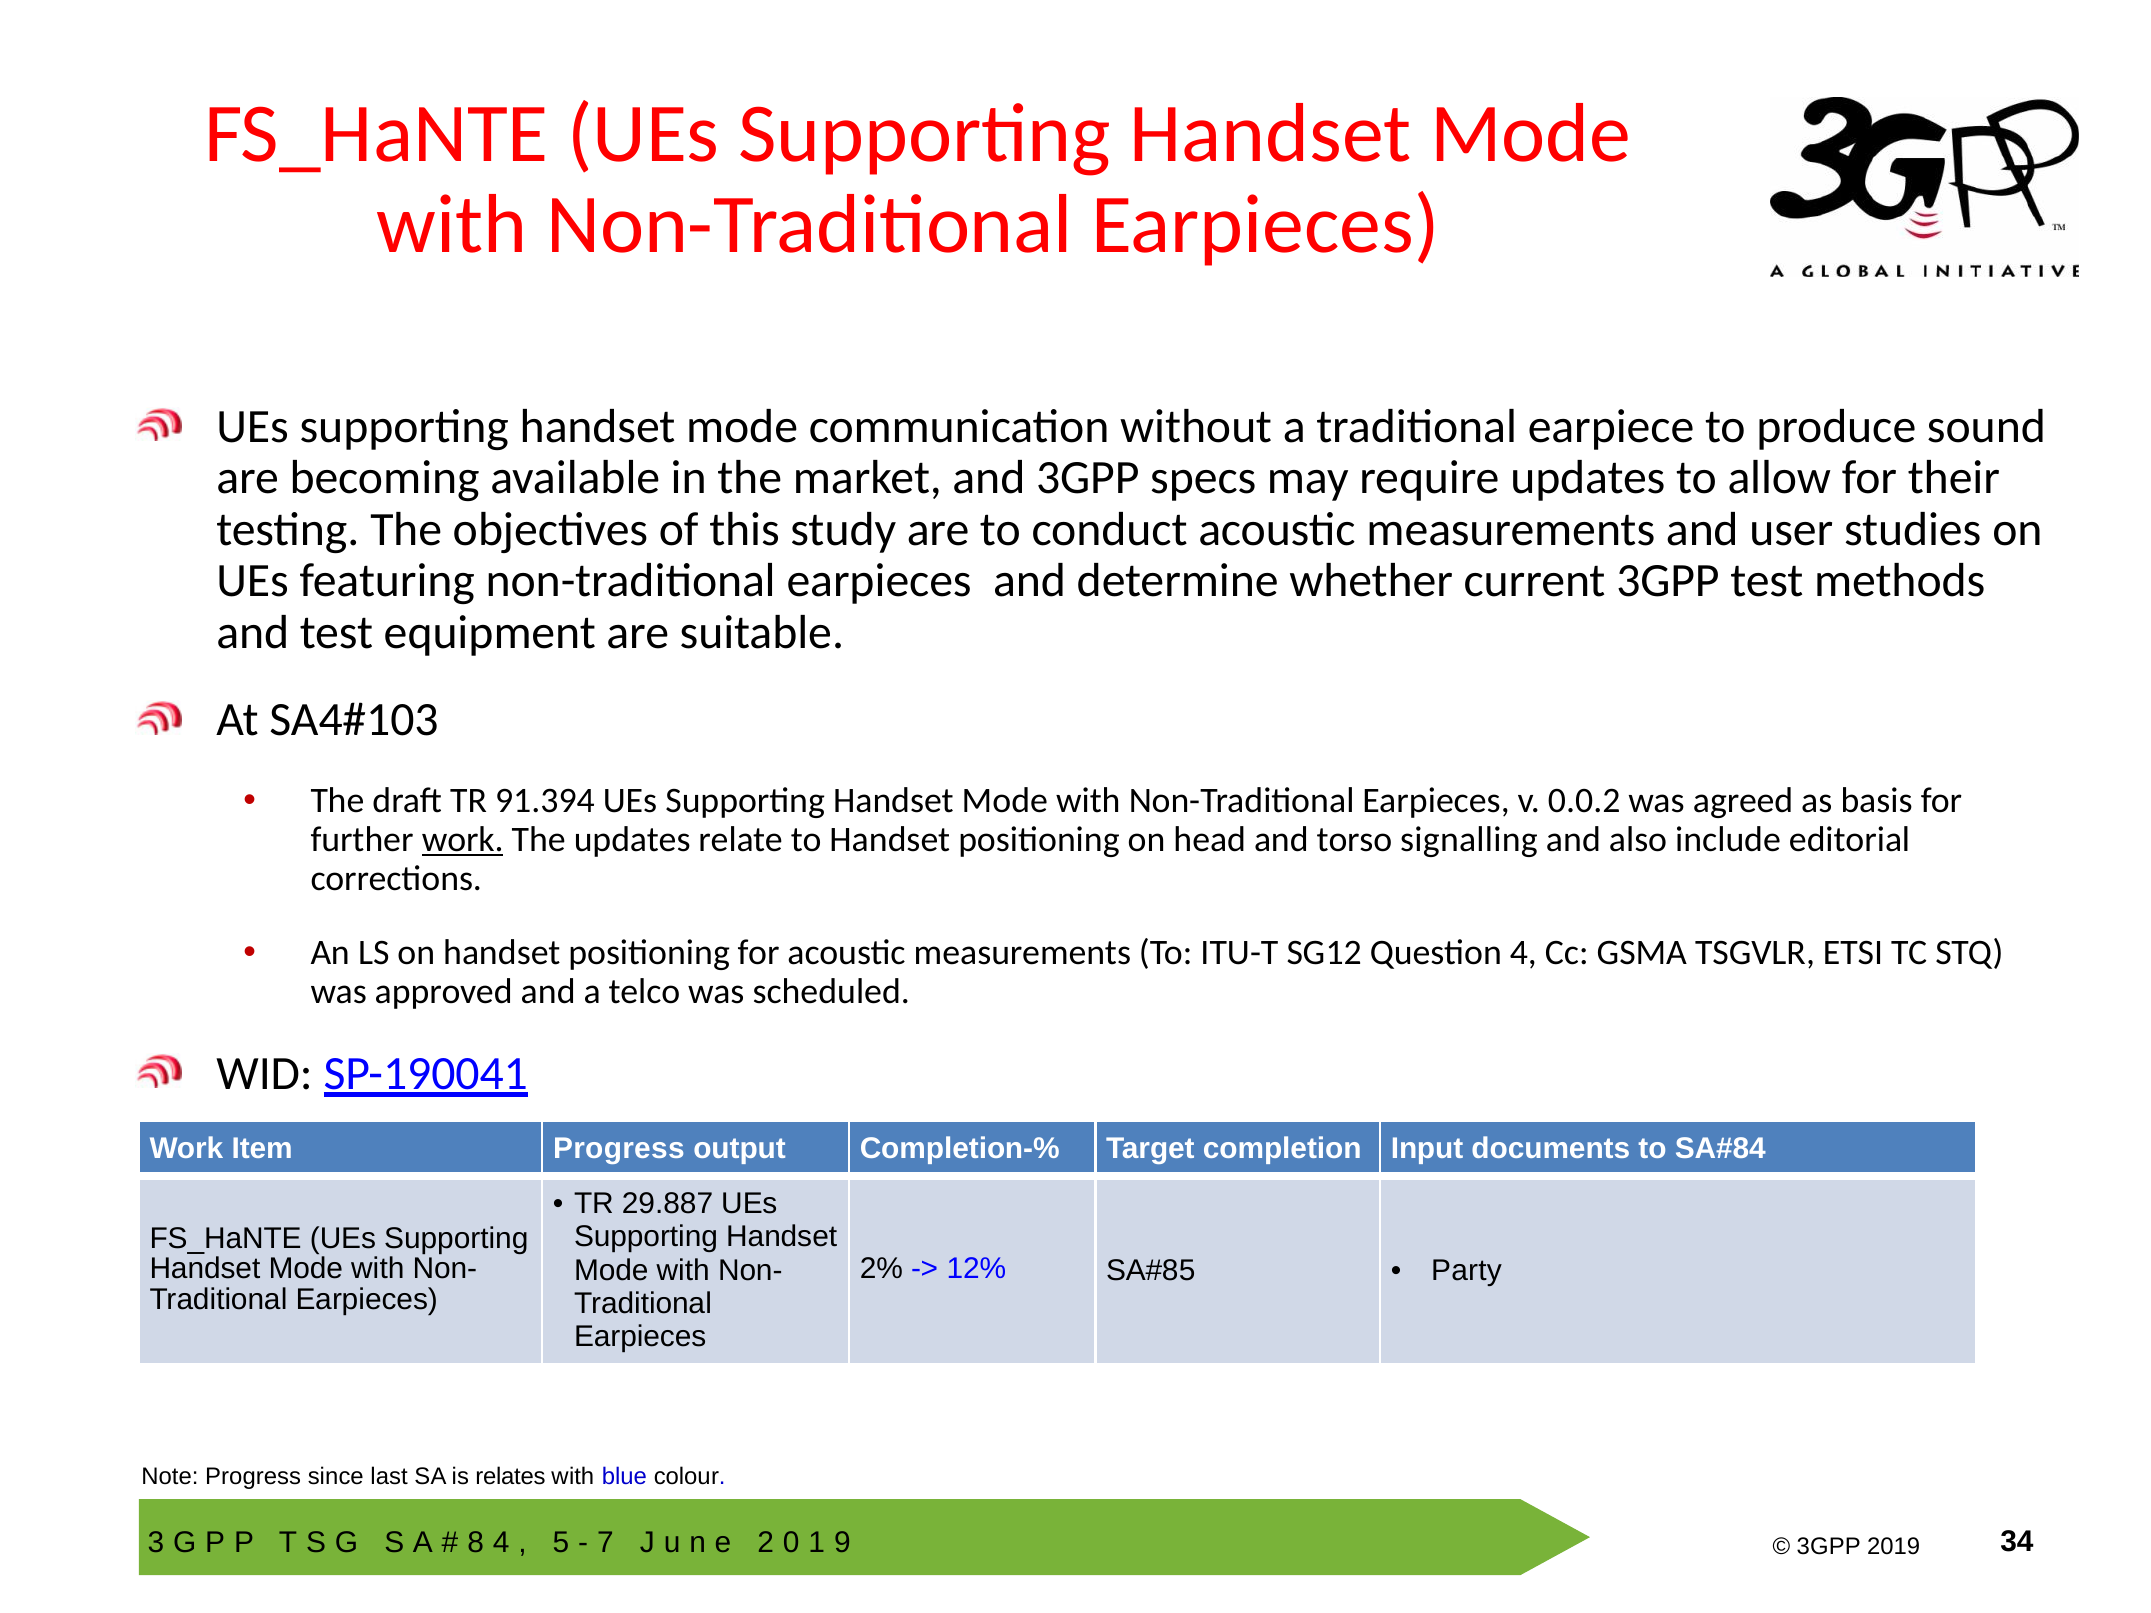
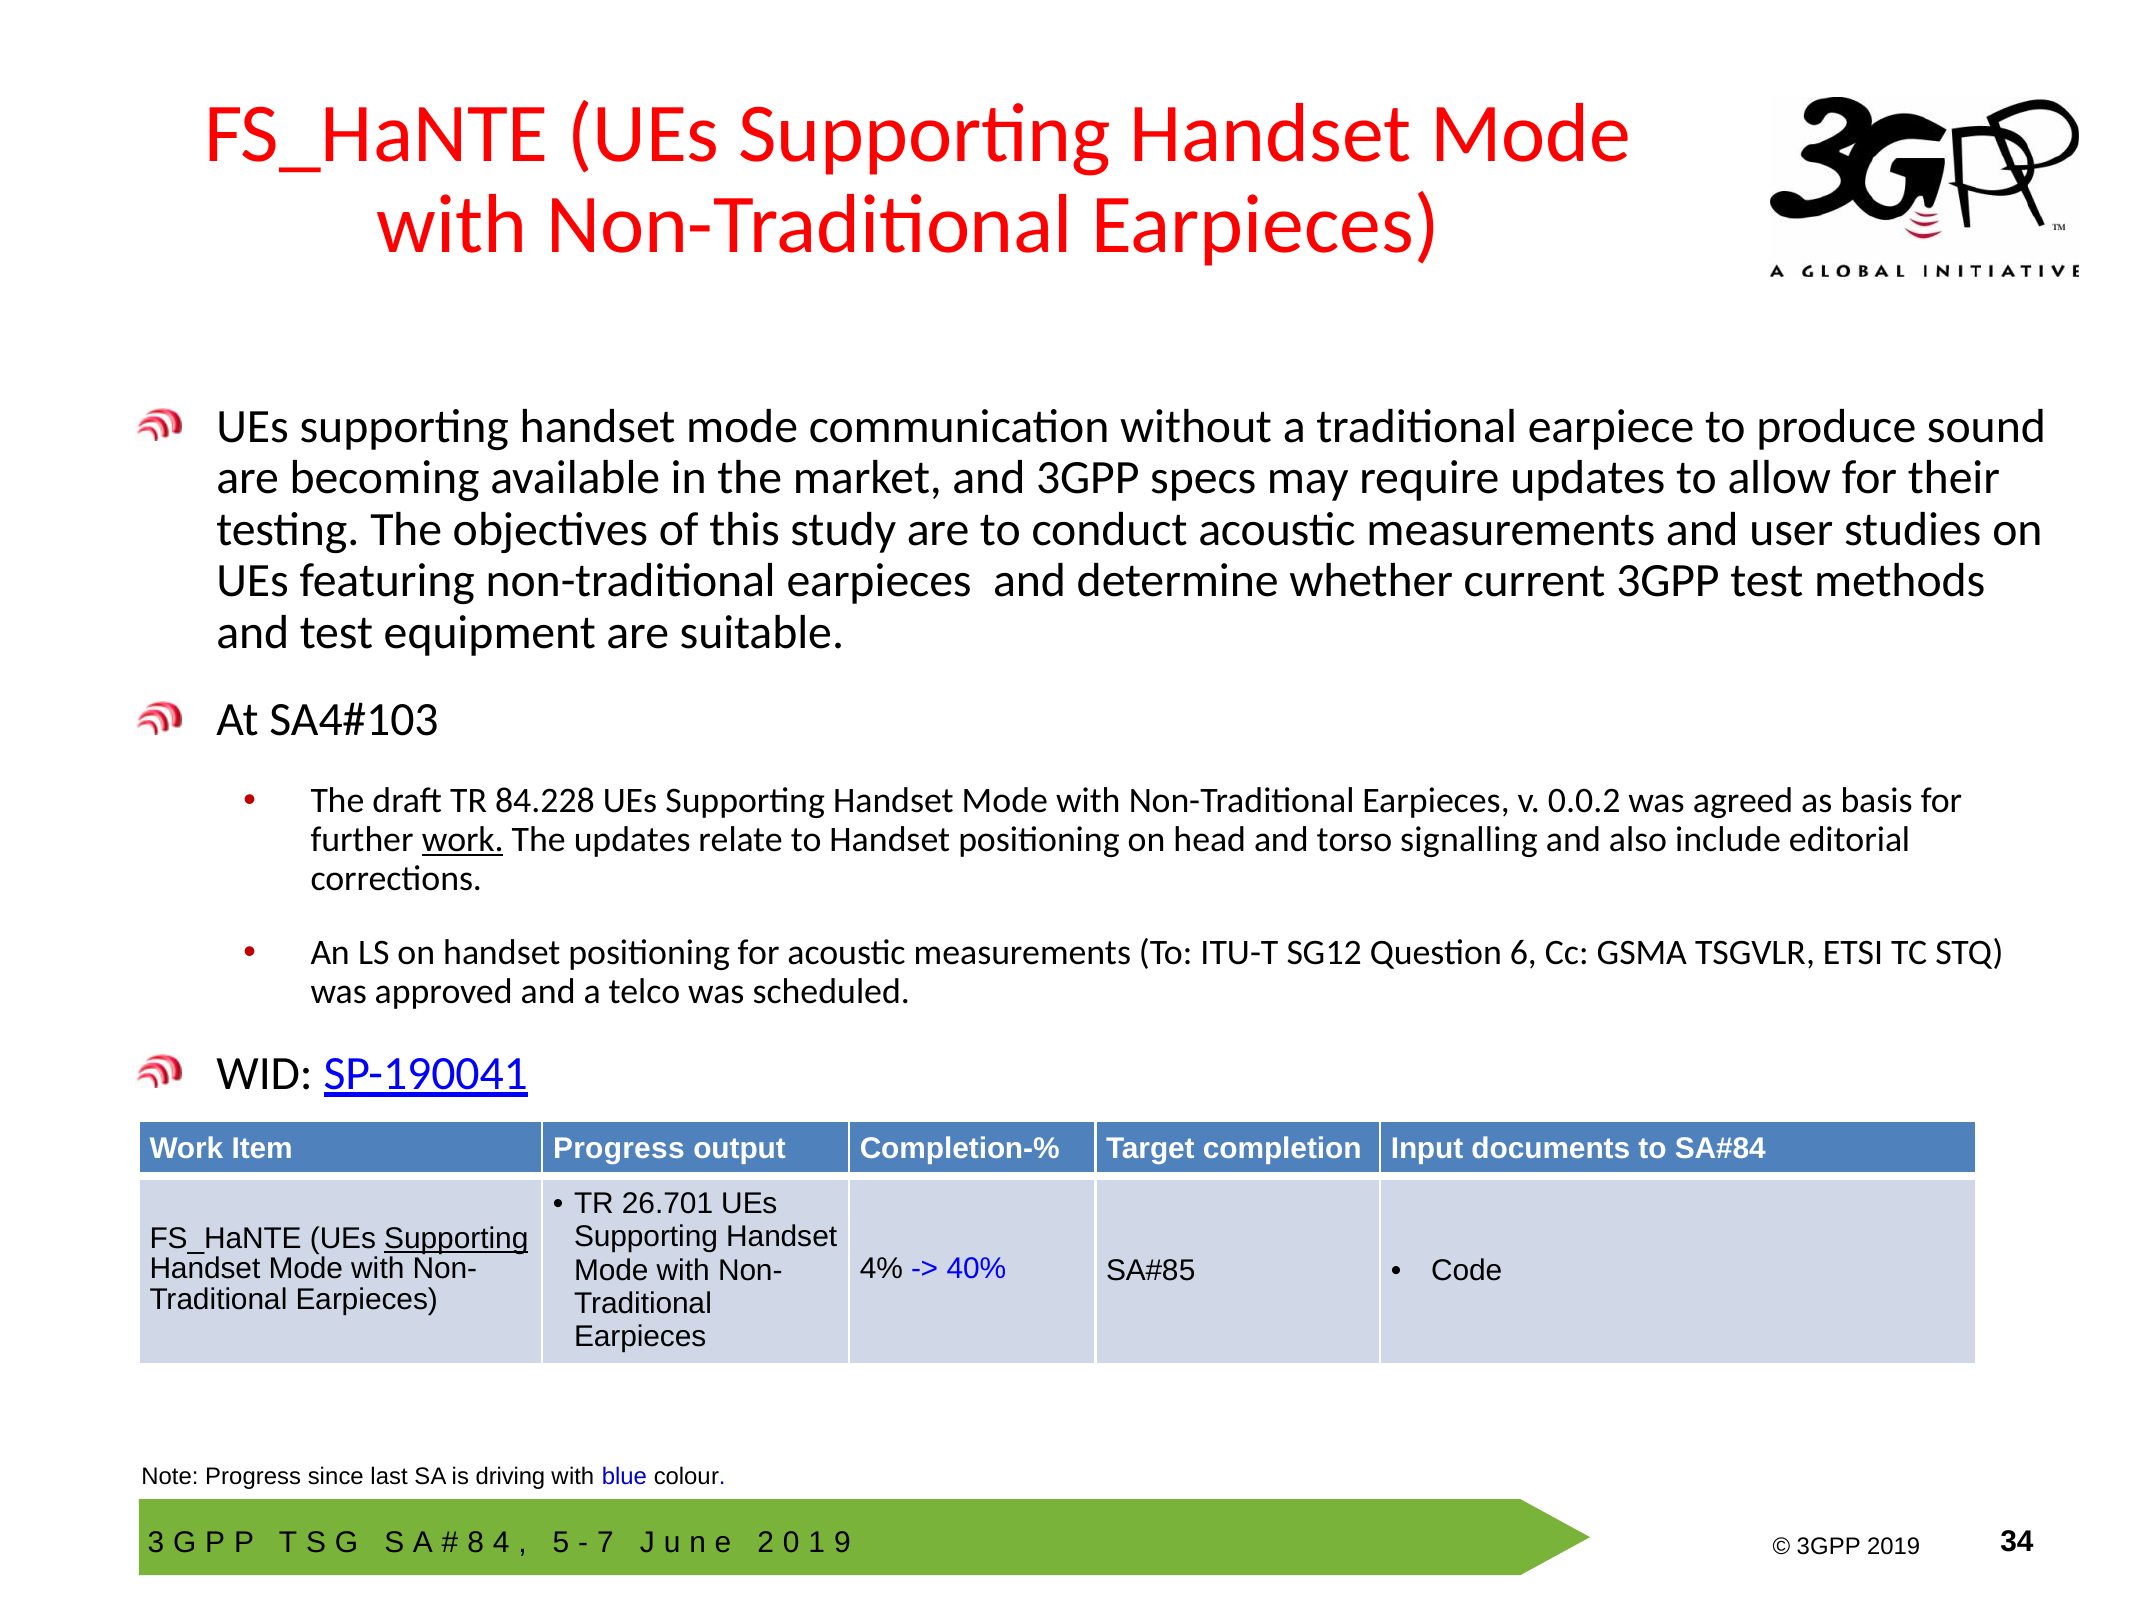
91.394: 91.394 -> 84.228 (545, 801)
Question 4: 4 -> 6 (1523, 953)
29.887: 29.887 -> 26.701 (668, 1204)
Supporting underline: none -> present (456, 1239)
2%: 2% -> 4% (881, 1269)
12%: 12% -> 40% (976, 1269)
Party: Party -> Code (1467, 1270)
relates: relates -> driving (510, 1477)
